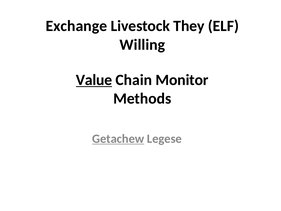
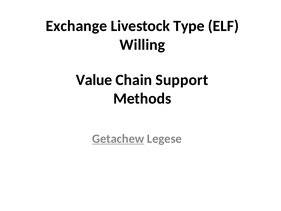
They: They -> Type (189, 26)
Value underline: present -> none (94, 80)
Monitor: Monitor -> Support (182, 80)
